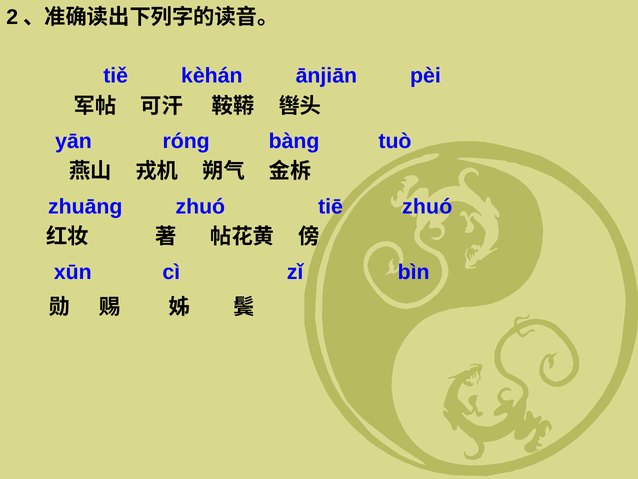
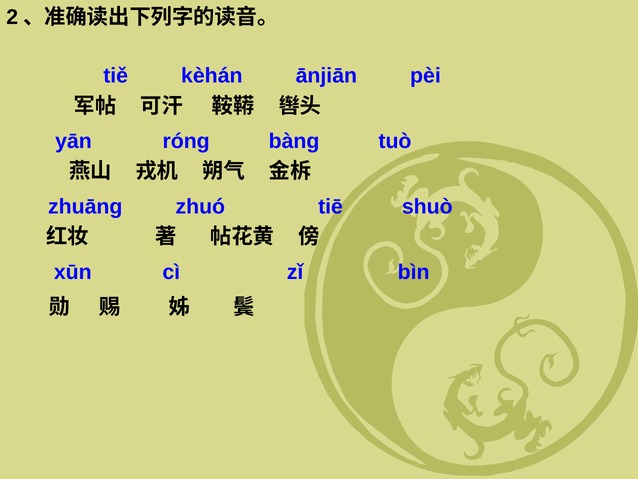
tiē zhuó: zhuó -> shuò (427, 206)
